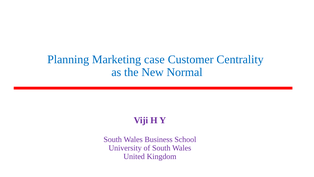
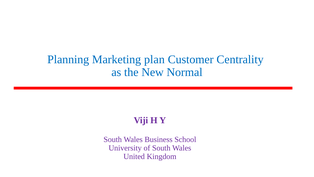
case: case -> plan (154, 59)
